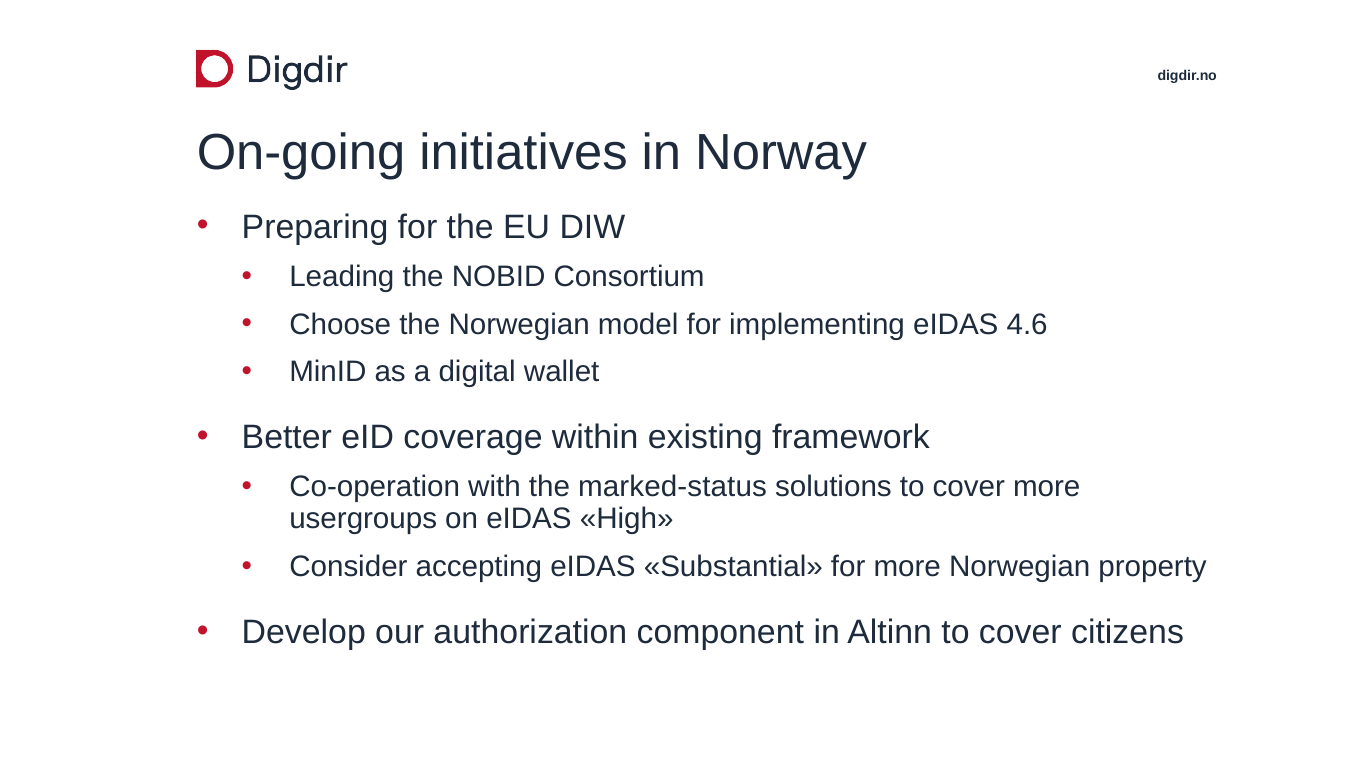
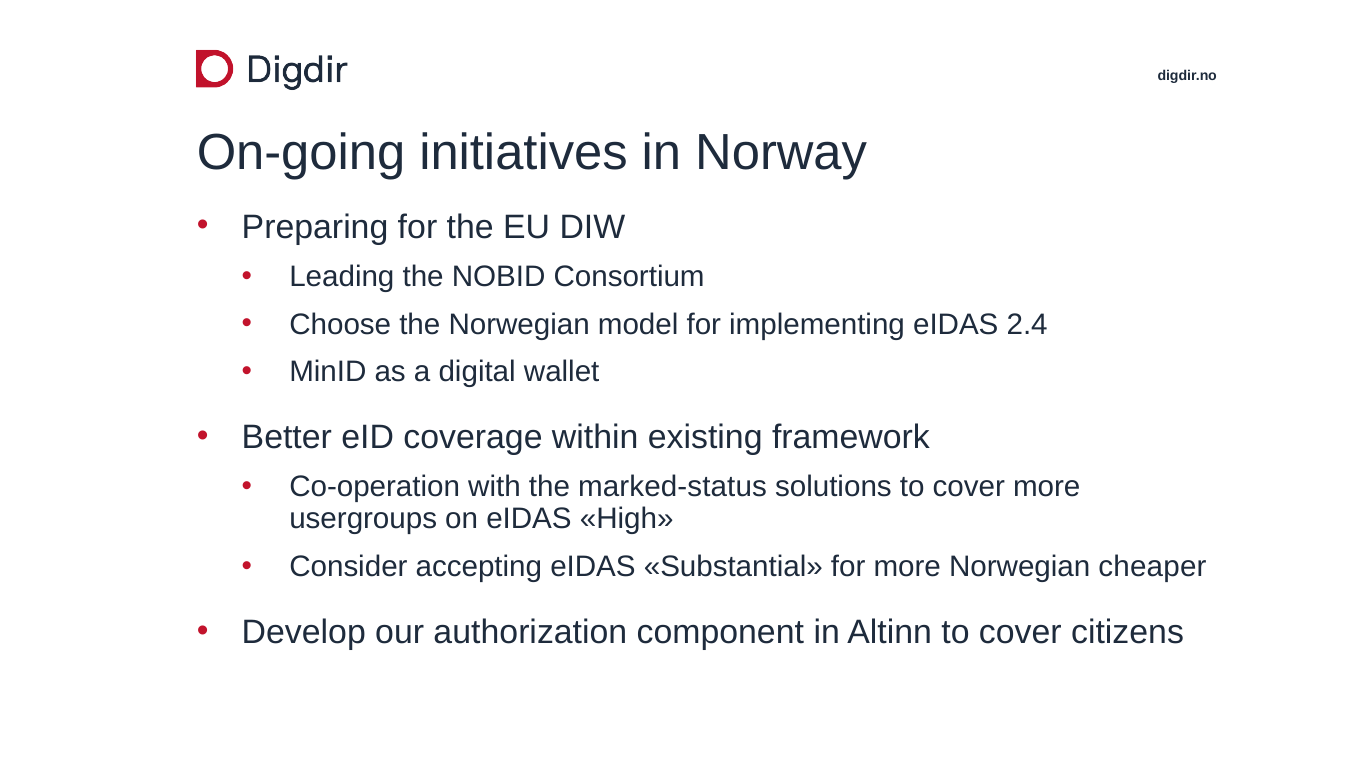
4.6: 4.6 -> 2.4 (1027, 324)
property: property -> cheaper (1152, 567)
